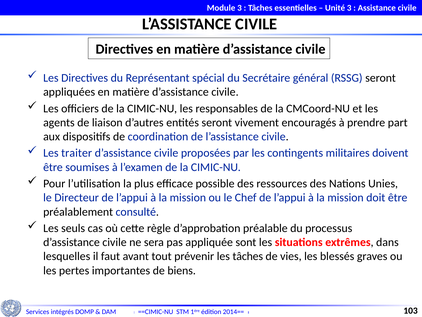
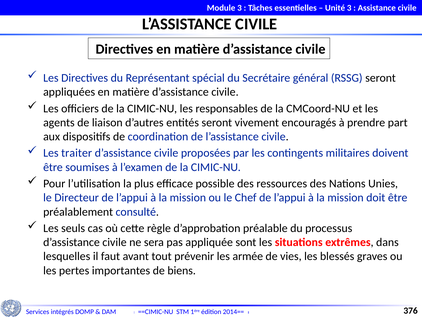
les tâches: tâches -> armée (248, 256)
103: 103 -> 376 (411, 310)
